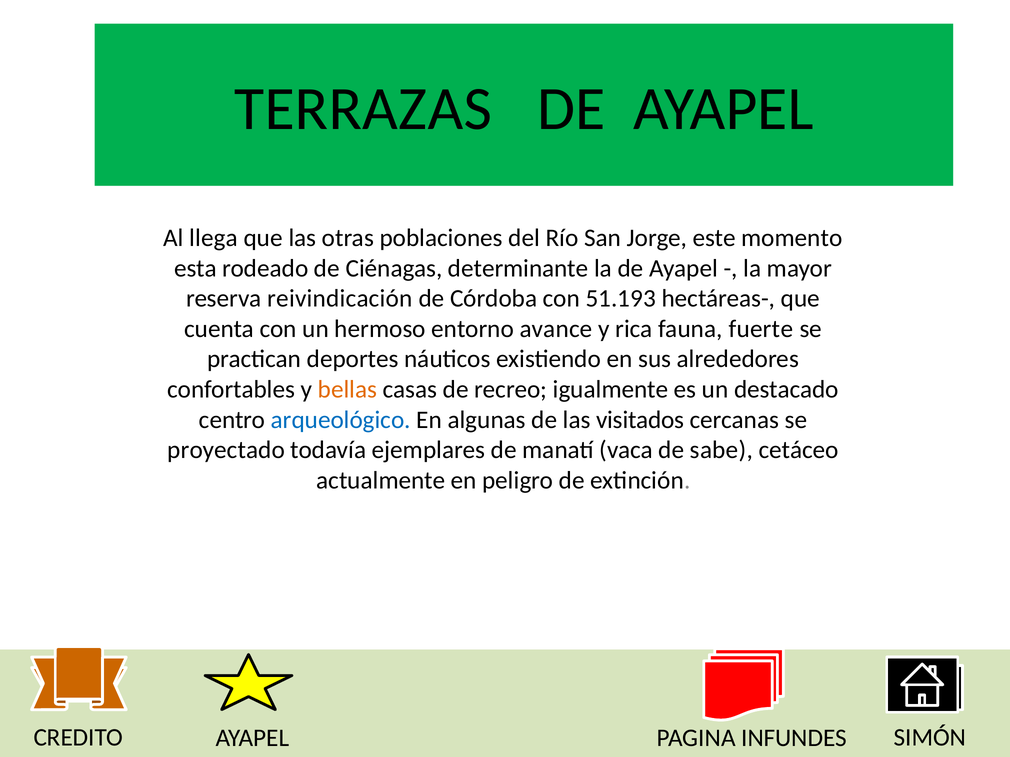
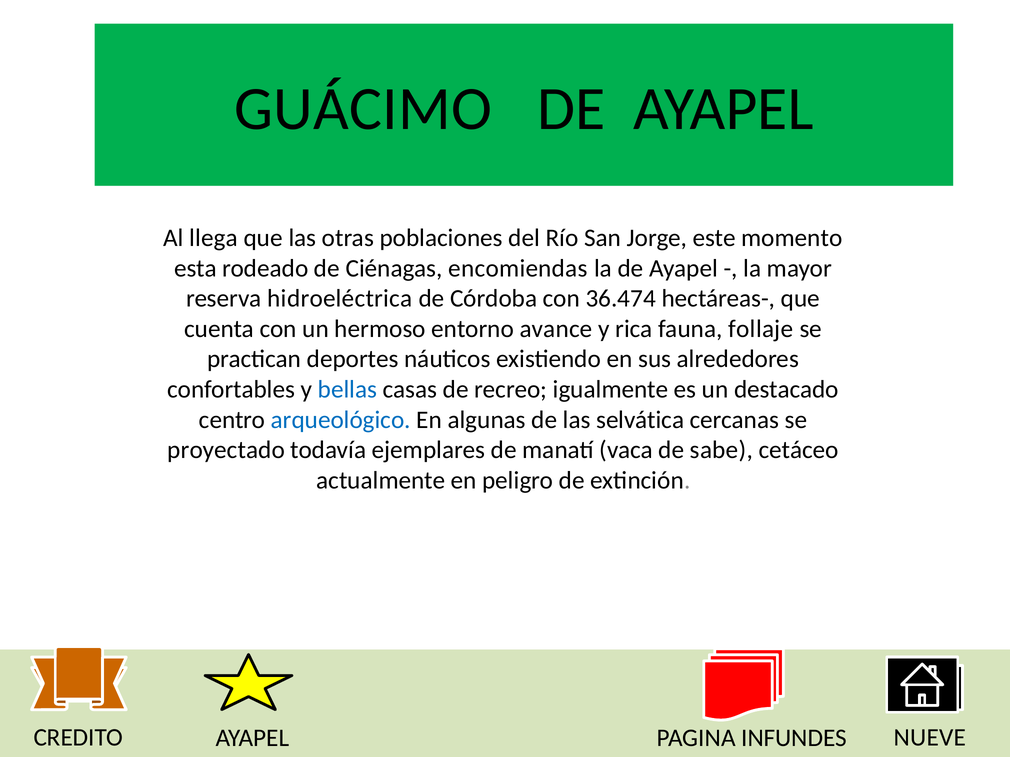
TERRAZAS: TERRAZAS -> GUÁCIMO (363, 109)
determinante: determinante -> encomiendas (518, 268)
reivindicación: reivindicación -> hidroeléctrica (340, 299)
51.193: 51.193 -> 36.474 (621, 299)
fuerte: fuerte -> follaje (761, 329)
bellas colour: orange -> blue (347, 390)
visitados: visitados -> selvática (640, 420)
SIMÓN: SIMÓN -> NUEVE (930, 738)
